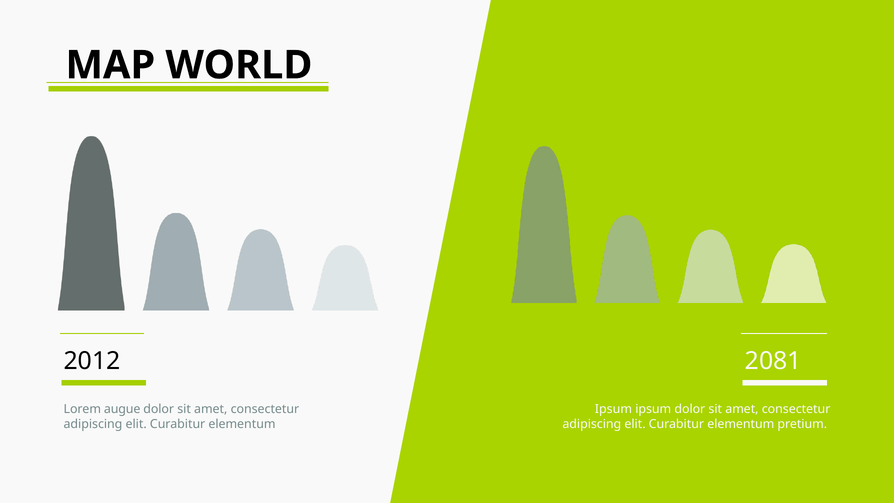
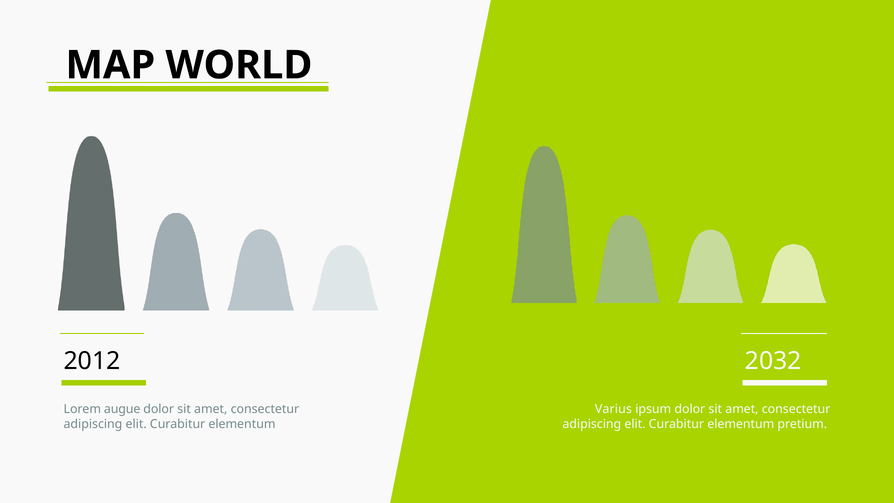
2081: 2081 -> 2032 (773, 361)
Ipsum: Ipsum -> Varius (613, 409)
